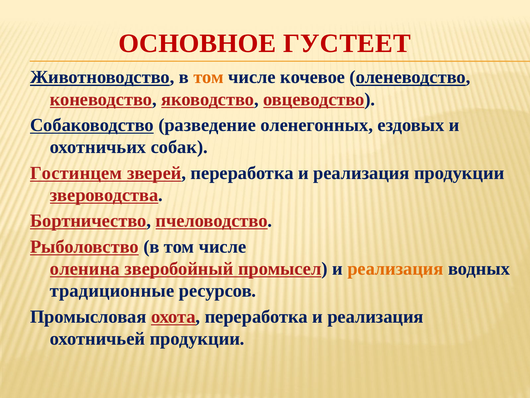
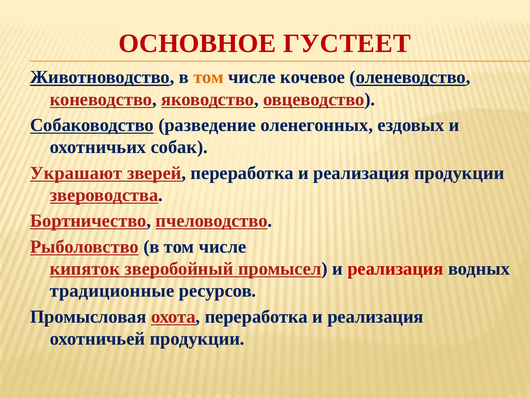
Гостинцем: Гостинцем -> Украшают (76, 173)
оленина: оленина -> кипяток (85, 268)
реализация colour: orange -> red (395, 268)
